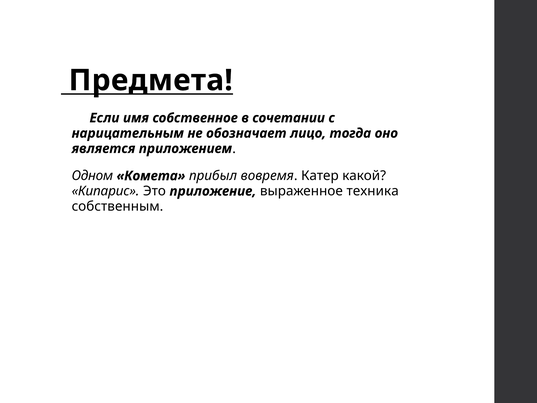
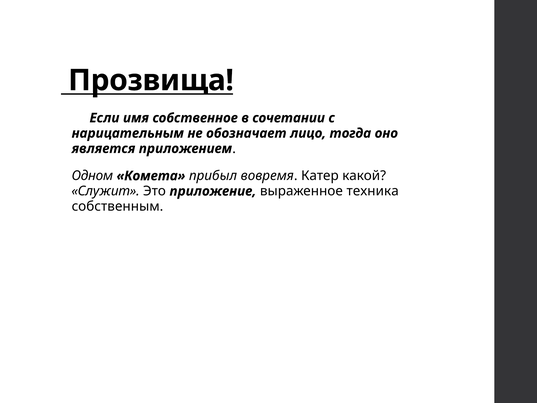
Предмета: Предмета -> Прозвища (151, 80)
Кипарис: Кипарис -> Служит (106, 191)
